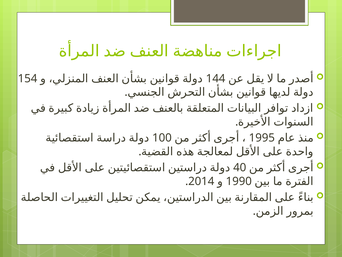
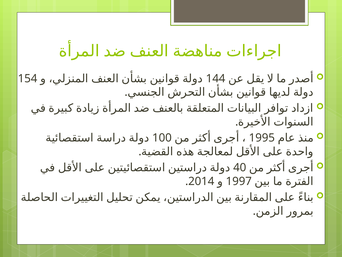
1990: 1990 -> 1997 (239, 181)
